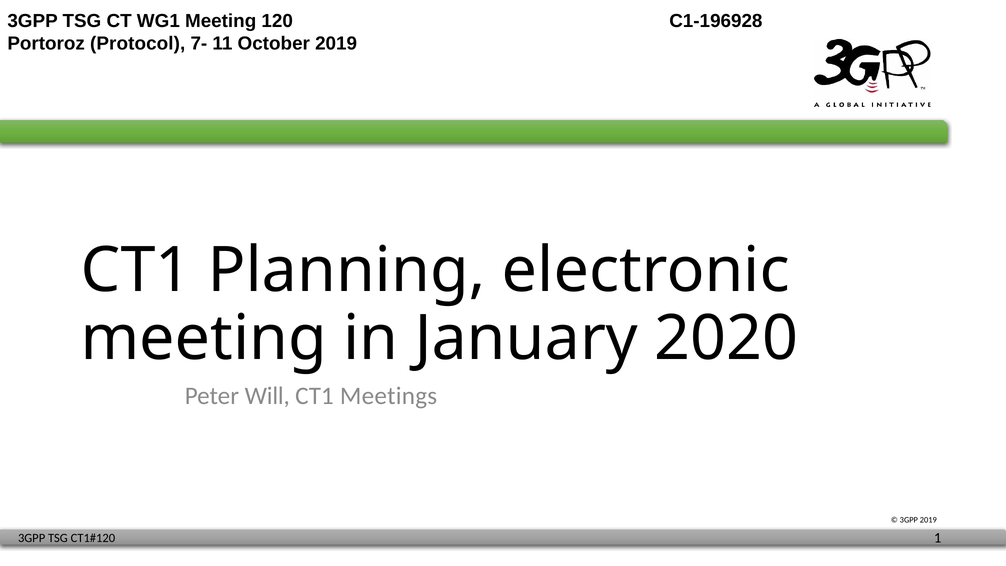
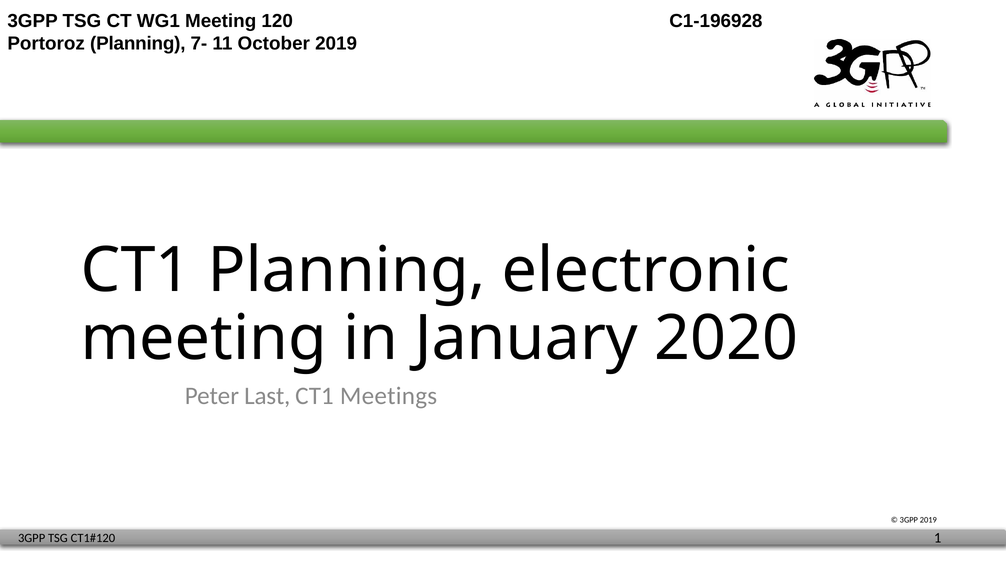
Portoroz Protocol: Protocol -> Planning (138, 44)
Will: Will -> Last (267, 396)
